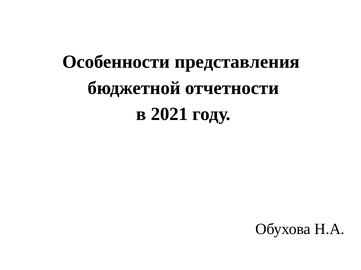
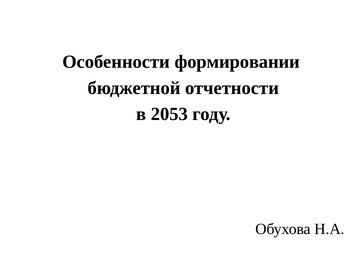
представления: представления -> формировании (237, 62)
2021: 2021 -> 2053 (169, 114)
